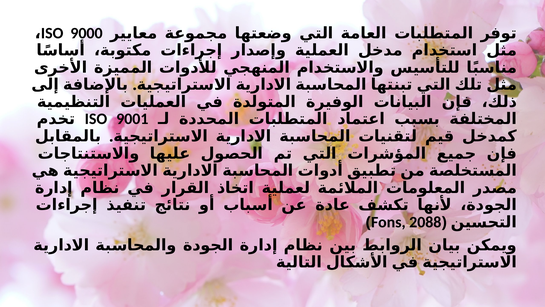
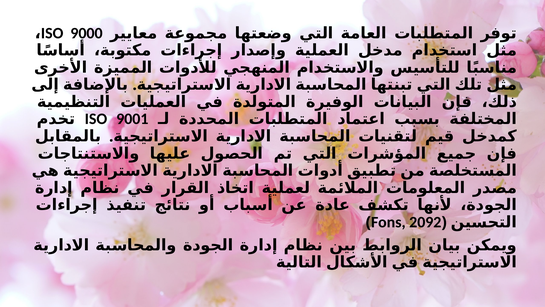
2088: 2088 -> 2092 (425, 222)
